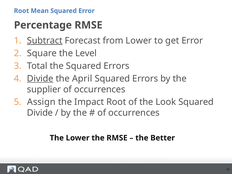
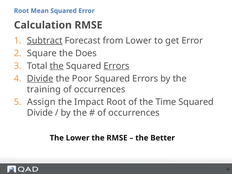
Percentage: Percentage -> Calculation (43, 25)
Level: Level -> Does (86, 53)
the underline: none -> present (57, 66)
Errors underline: none -> present (117, 66)
April: April -> Poor (82, 79)
supplier: supplier -> training (44, 89)
Look: Look -> Time (166, 102)
